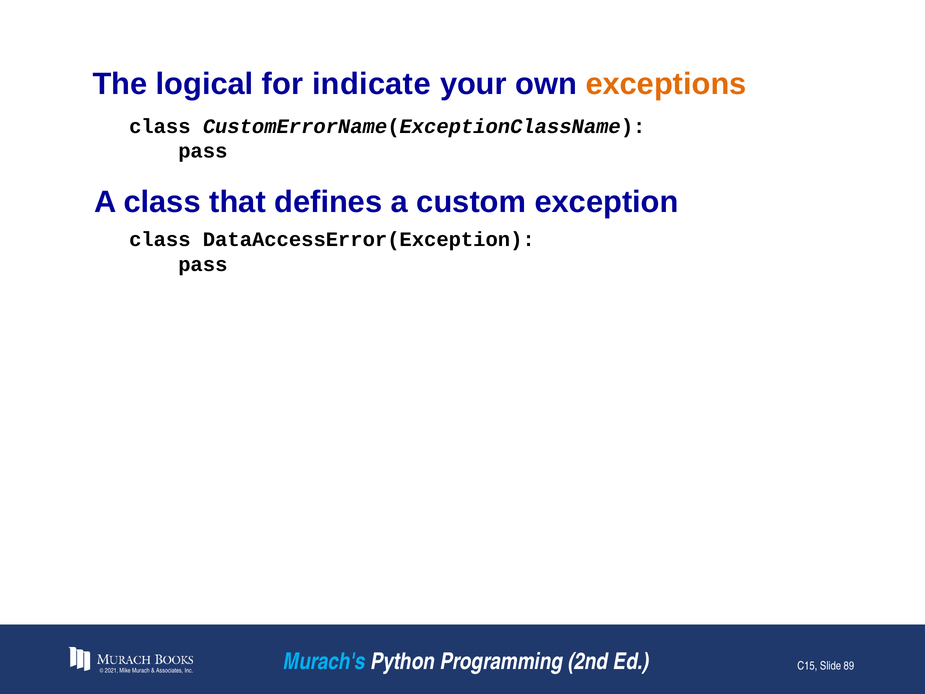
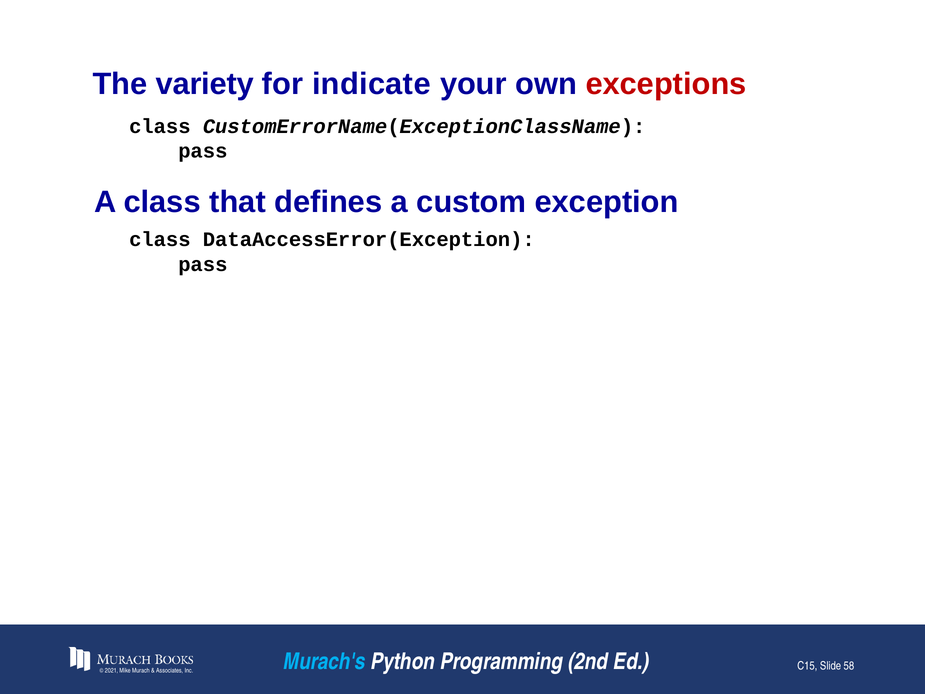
logical: logical -> variety (205, 84)
exceptions colour: orange -> red (666, 84)
89: 89 -> 58 (849, 666)
